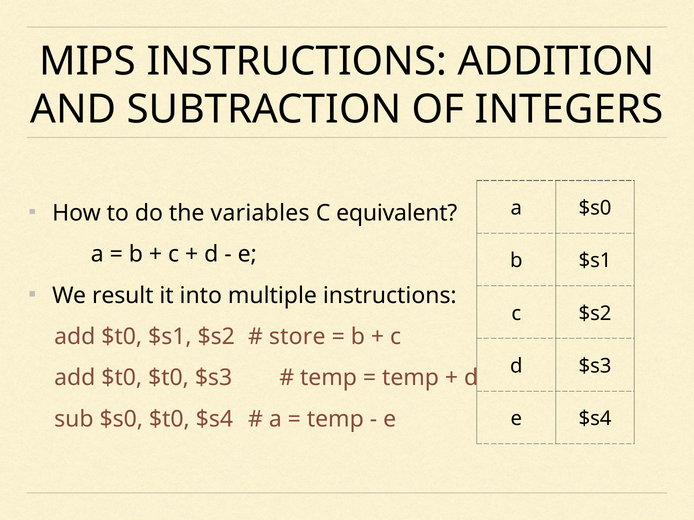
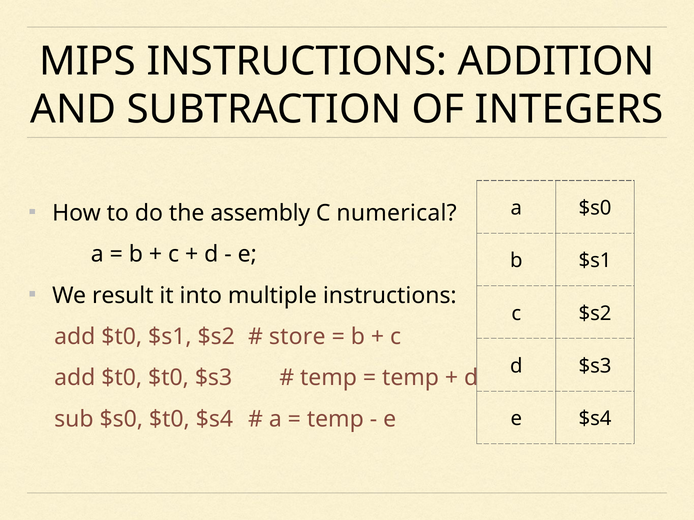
variables: variables -> assembly (260, 213)
equivalent: equivalent -> numerical (397, 213)
